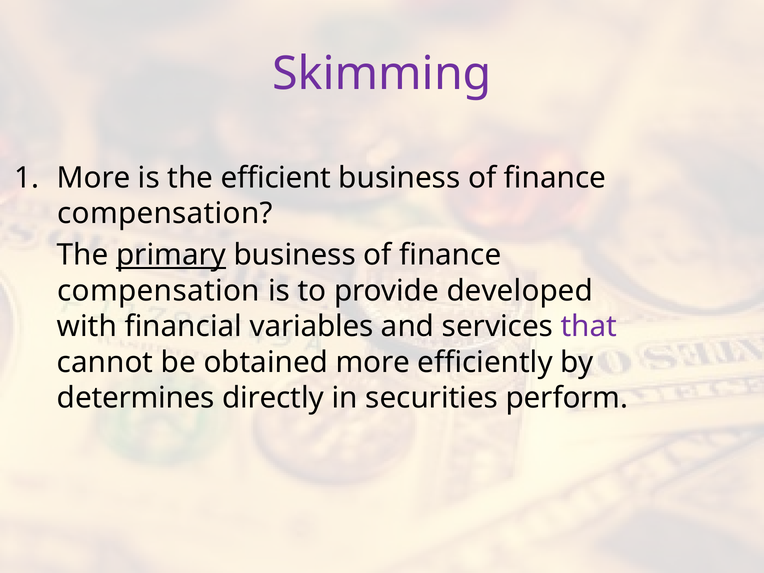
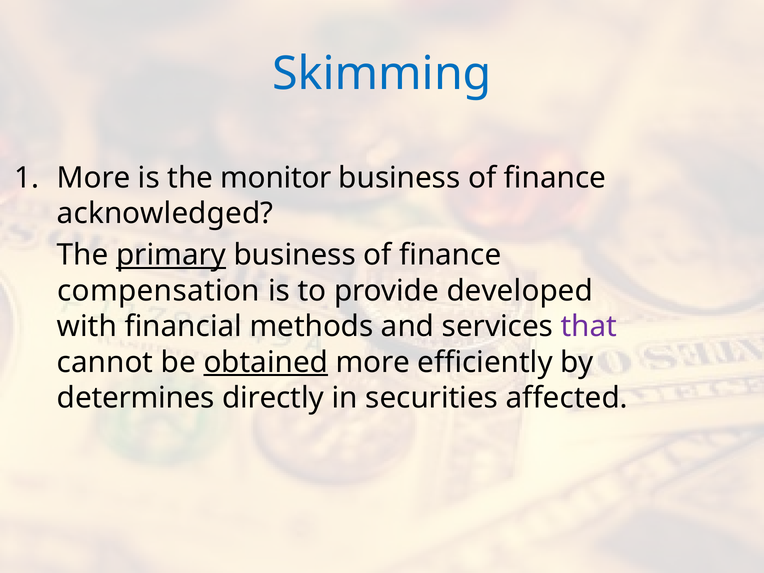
Skimming colour: purple -> blue (382, 74)
efficient: efficient -> monitor (276, 178)
compensation: compensation -> acknowledged (165, 214)
variables: variables -> methods (312, 327)
obtained underline: none -> present (266, 362)
perform: perform -> affected (567, 398)
